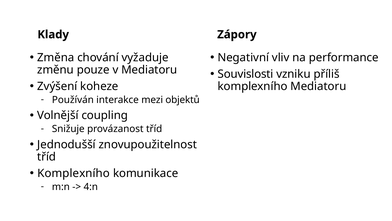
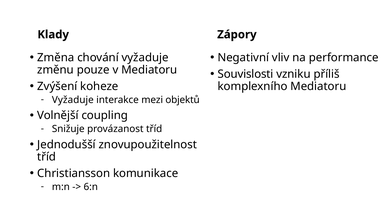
Používán: Používán -> Vyžaduje (73, 100)
Komplexního: Komplexního -> Christiansson (74, 173)
4:n: 4:n -> 6:n (91, 186)
